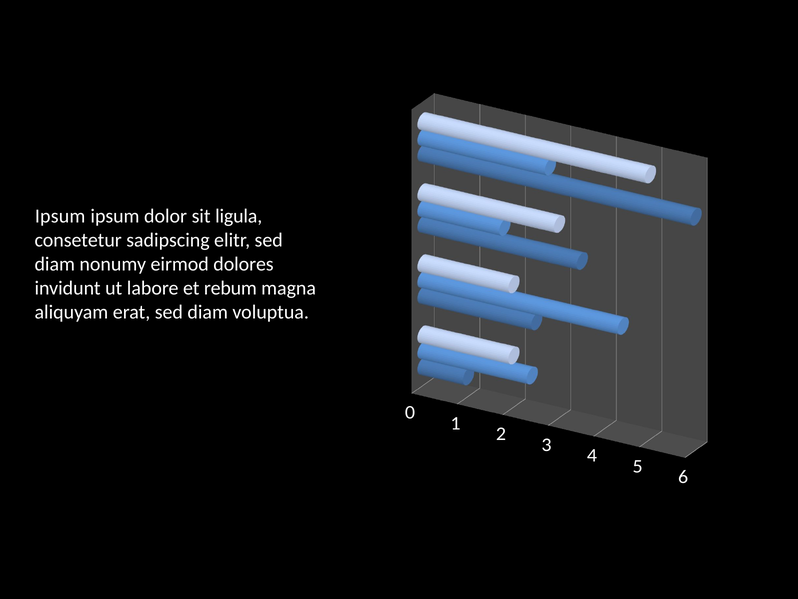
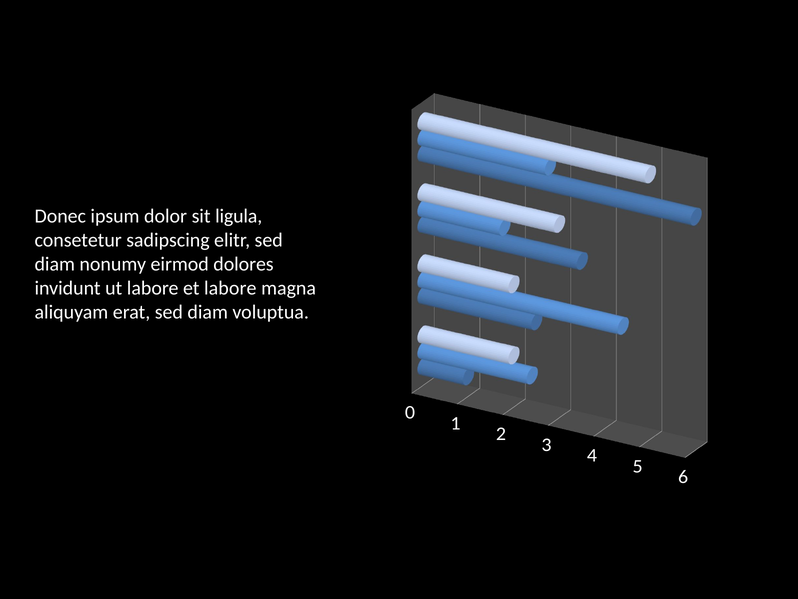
Ipsum: Ipsum -> Donec (60, 216)
et rebum: rebum -> labore (230, 288)
